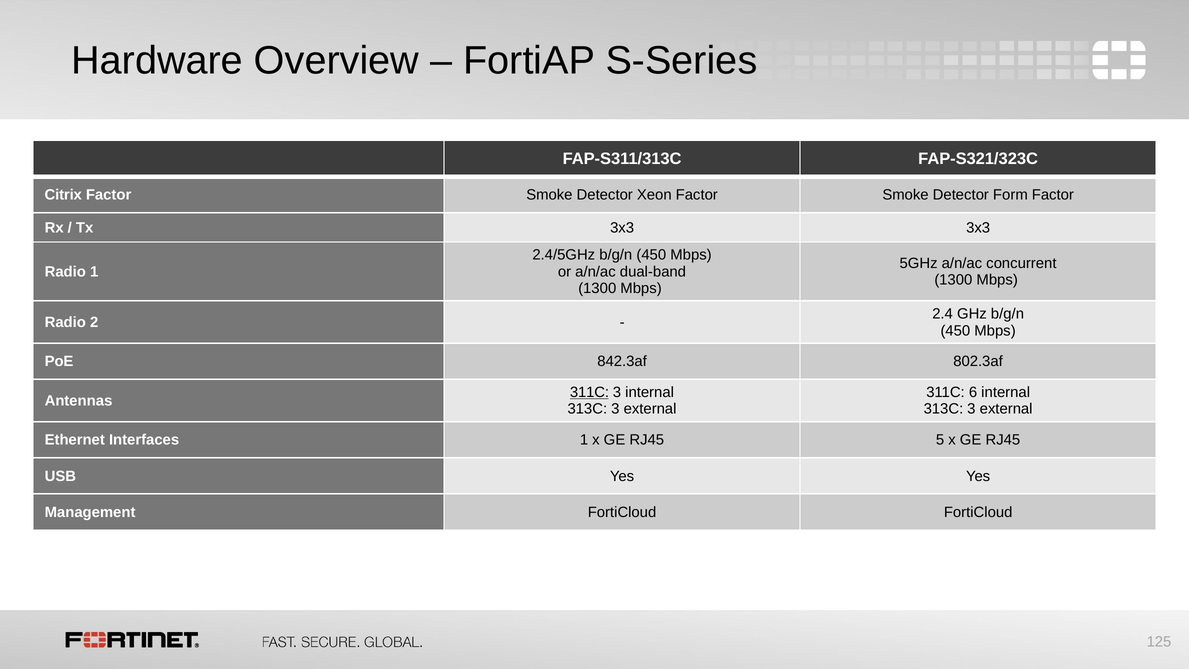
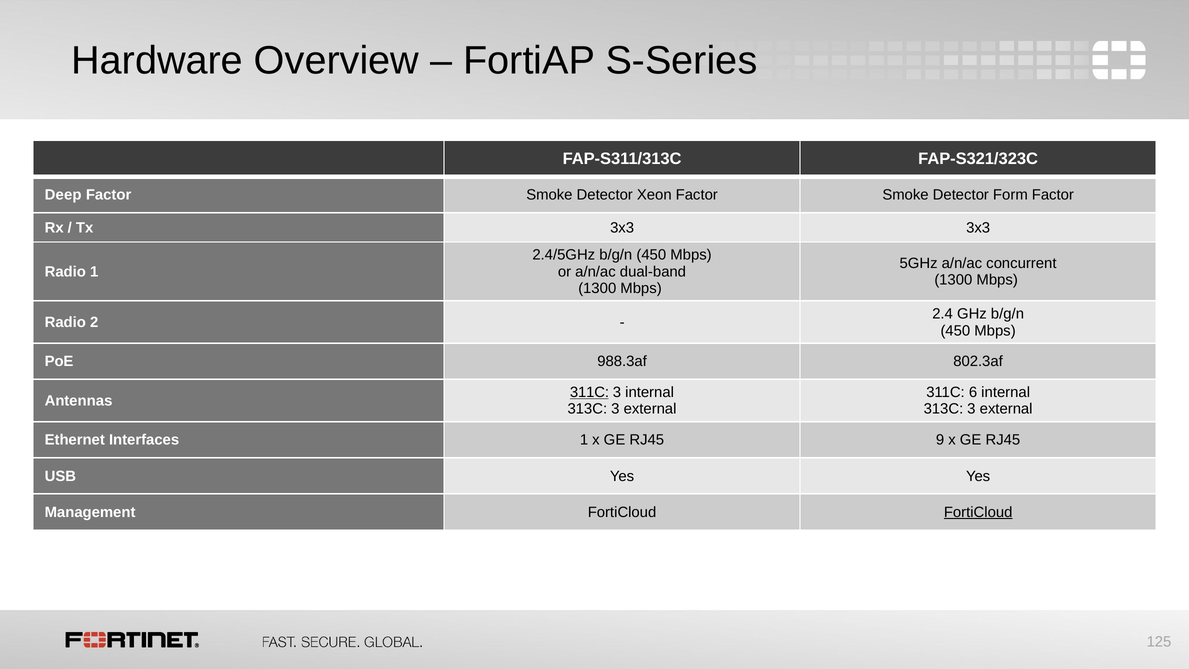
Citrix: Citrix -> Deep (63, 195)
842.3af: 842.3af -> 988.3af (622, 361)
5: 5 -> 9 (940, 440)
FortiCloud underline: none -> present (978, 512)
